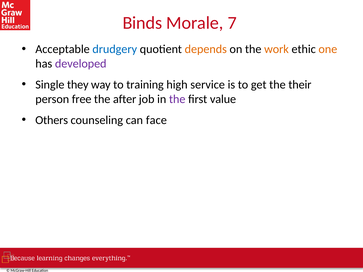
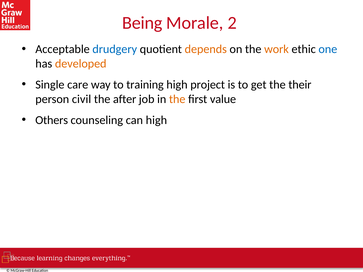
Binds: Binds -> Being (142, 23)
7: 7 -> 2 (232, 23)
one colour: orange -> blue (328, 49)
developed colour: purple -> orange (81, 64)
they: they -> care (78, 85)
service: service -> project (208, 85)
free: free -> civil (82, 99)
the colour: purple -> orange (177, 99)
can face: face -> high (156, 120)
